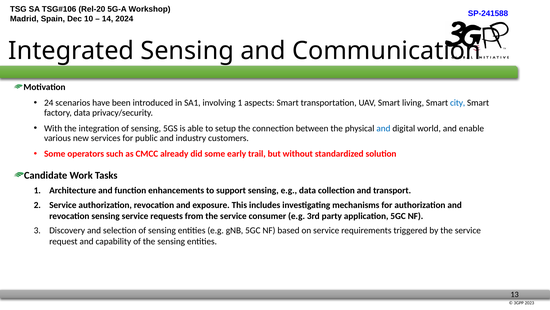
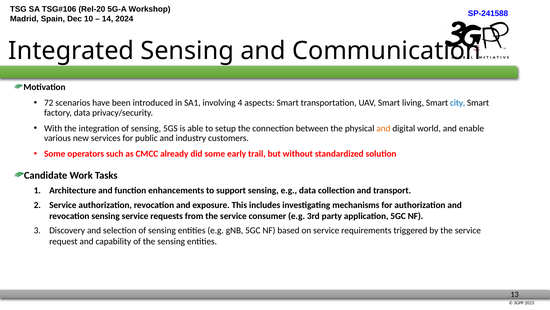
24: 24 -> 72 (49, 103)
involving 1: 1 -> 4 (240, 103)
and colour: blue -> orange (383, 128)
